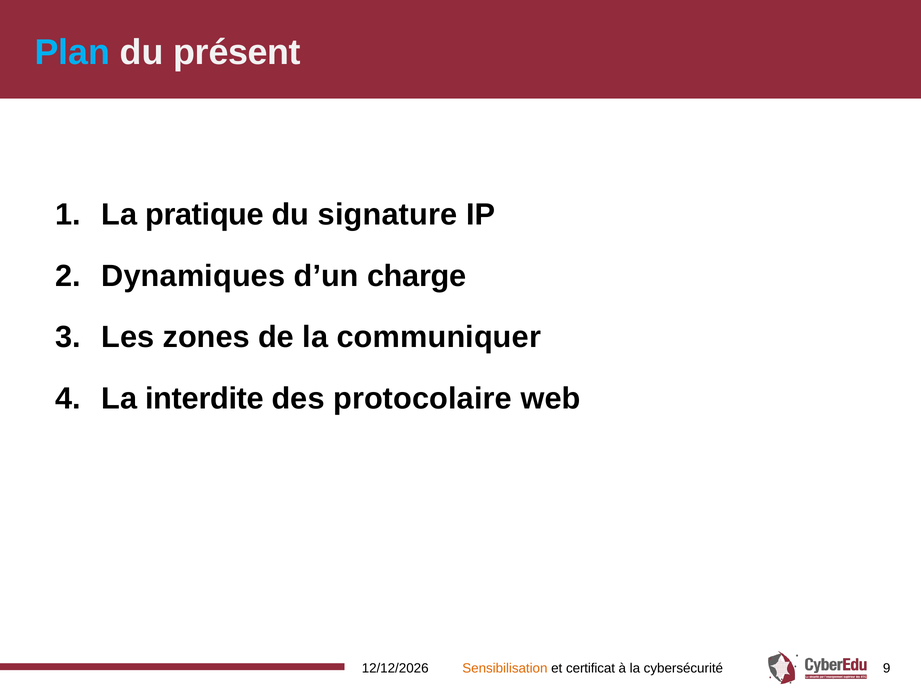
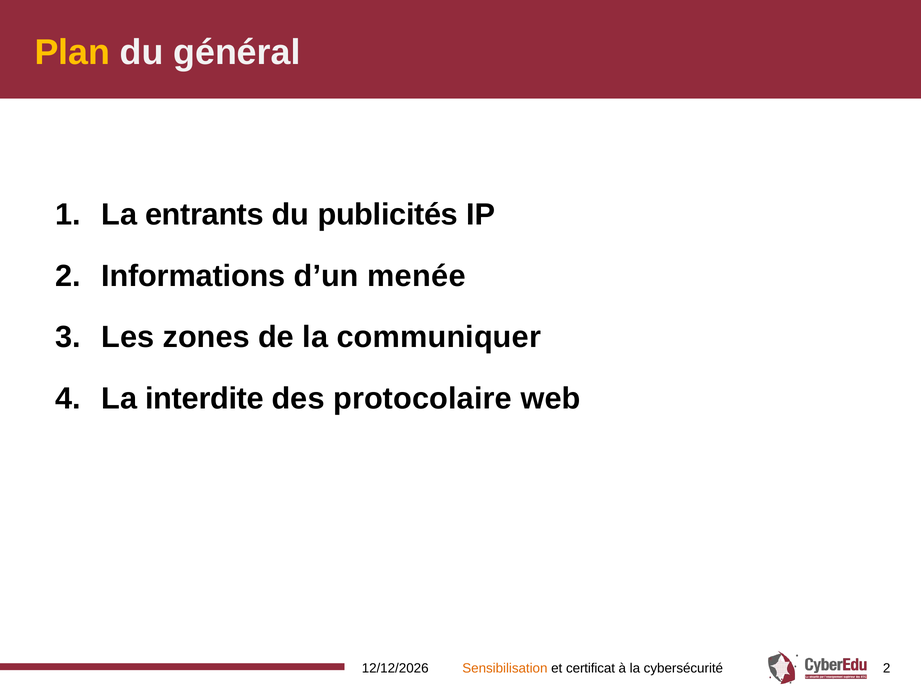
Plan colour: light blue -> yellow (72, 52)
présent: présent -> général (237, 52)
pratique: pratique -> entrants (205, 215)
signature: signature -> publicités (388, 215)
Dynamiques: Dynamiques -> Informations (193, 276)
charge: charge -> menée (416, 276)
cybersécurité 9: 9 -> 2 (887, 669)
